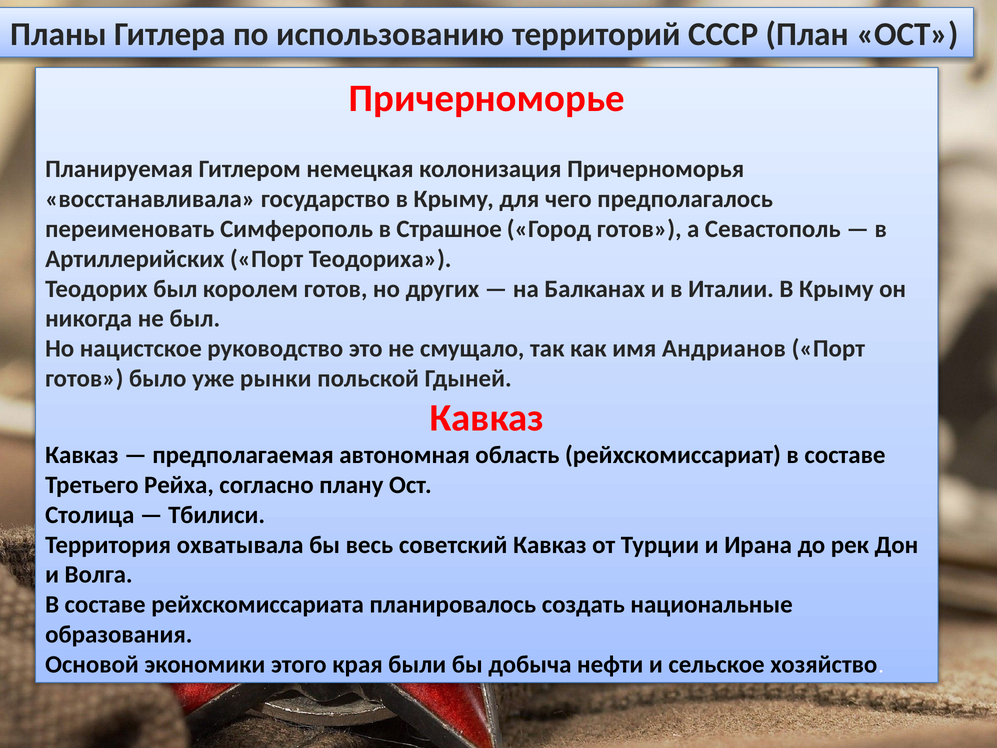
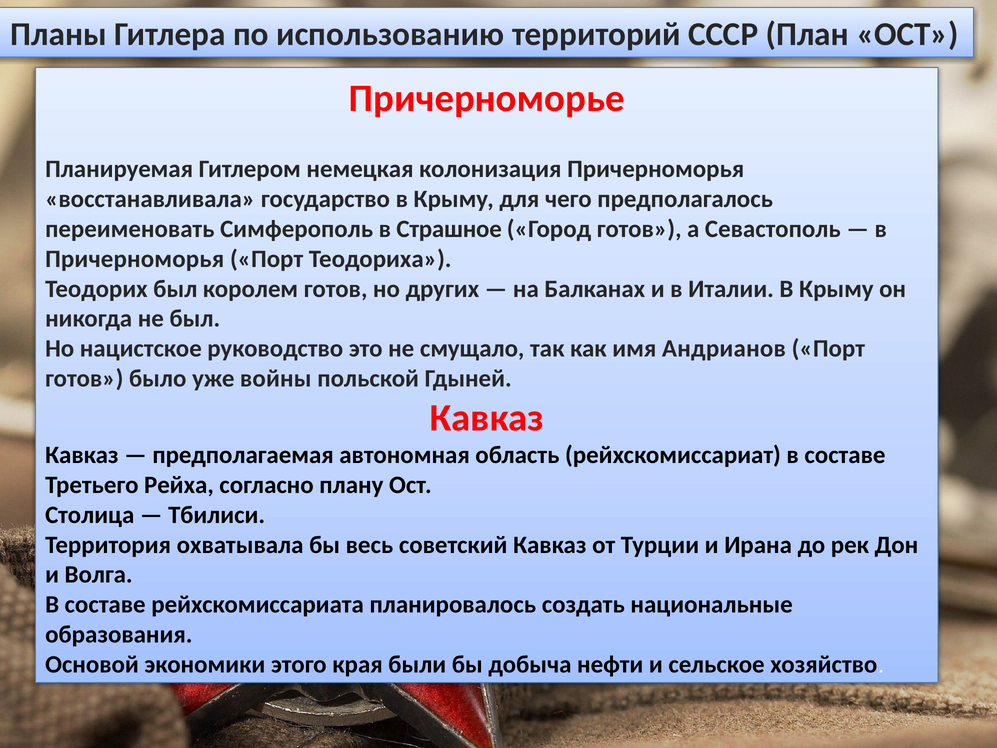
Артиллерийских: Артиллерийских -> Причерноморья (135, 259)
рынки: рынки -> войны (276, 378)
